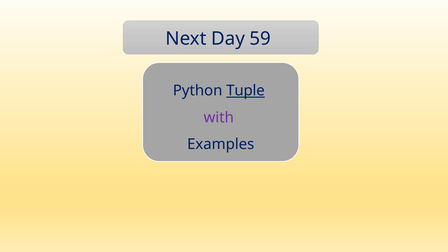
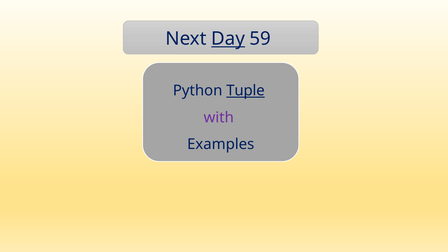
Day underline: none -> present (228, 39)
